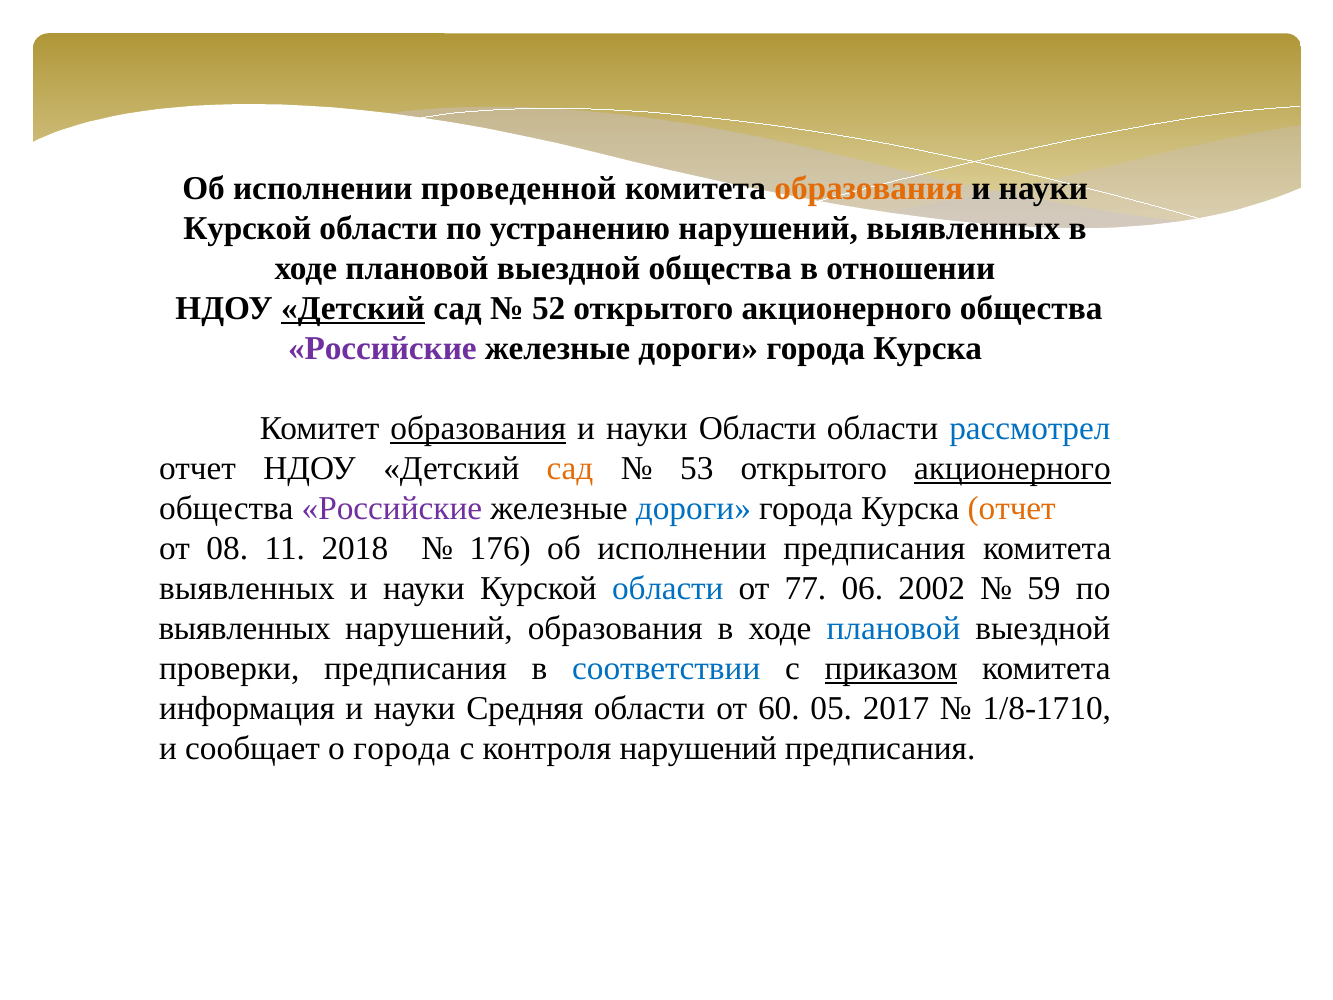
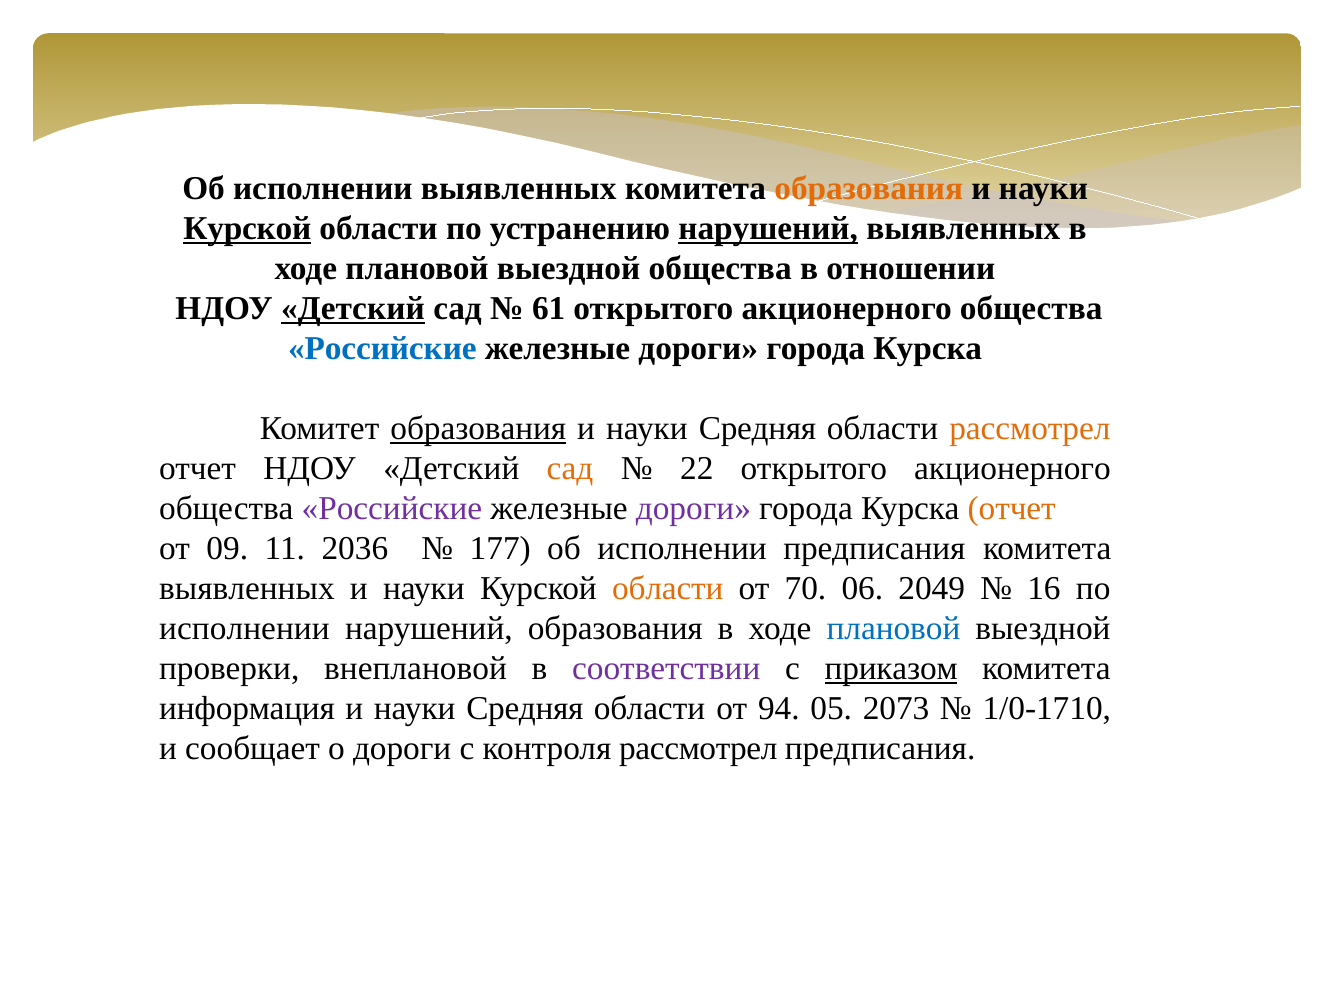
исполнении проведенной: проведенной -> выявленных (519, 188)
Курской underline: none -> present (247, 228)
нарушений underline: none -> present (768, 228)
52: 52 -> 61 (549, 308)
Российские colour: purple -> blue (382, 348)
Области: Области -> Средняя (758, 428)
рассмотрел colour: blue -> orange (1030, 428)
53: 53 -> 22 (697, 468)
акционерного underline: present -> none (1012, 468)
дороги colour: blue -> purple (693, 508)
08: 08 -> 09 (227, 548)
2018: 2018 -> 2036 (355, 548)
176: 176 -> 177 (500, 548)
области colour: blue -> orange (668, 588)
77: 77 -> 70 (805, 588)
2002: 2002 -> 2049 (932, 588)
59: 59 -> 16 (1044, 588)
выявленных: выявленных -> исполнении (244, 628)
проверки предписания: предписания -> внеплановой (416, 668)
соответствии colour: blue -> purple (666, 668)
60: 60 -> 94 (779, 708)
2017: 2017 -> 2073 (896, 708)
1/8-1710: 1/8-1710 -> 1/0-1710 (1047, 708)
о города: города -> дороги (402, 748)
контроля нарушений: нарушений -> рассмотрел (698, 748)
